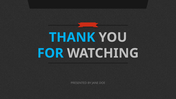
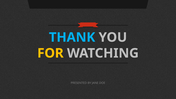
FOR colour: light blue -> yellow (50, 53)
